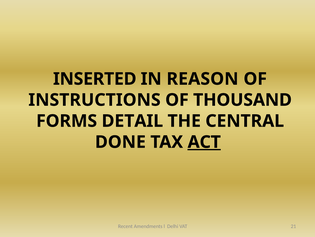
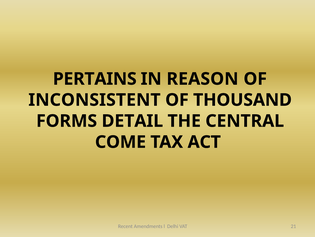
INSERTED: INSERTED -> PERTAINS (95, 79)
INSTRUCTIONS: INSTRUCTIONS -> INCONSISTENT (94, 100)
DONE: DONE -> COME (121, 142)
ACT underline: present -> none (204, 142)
